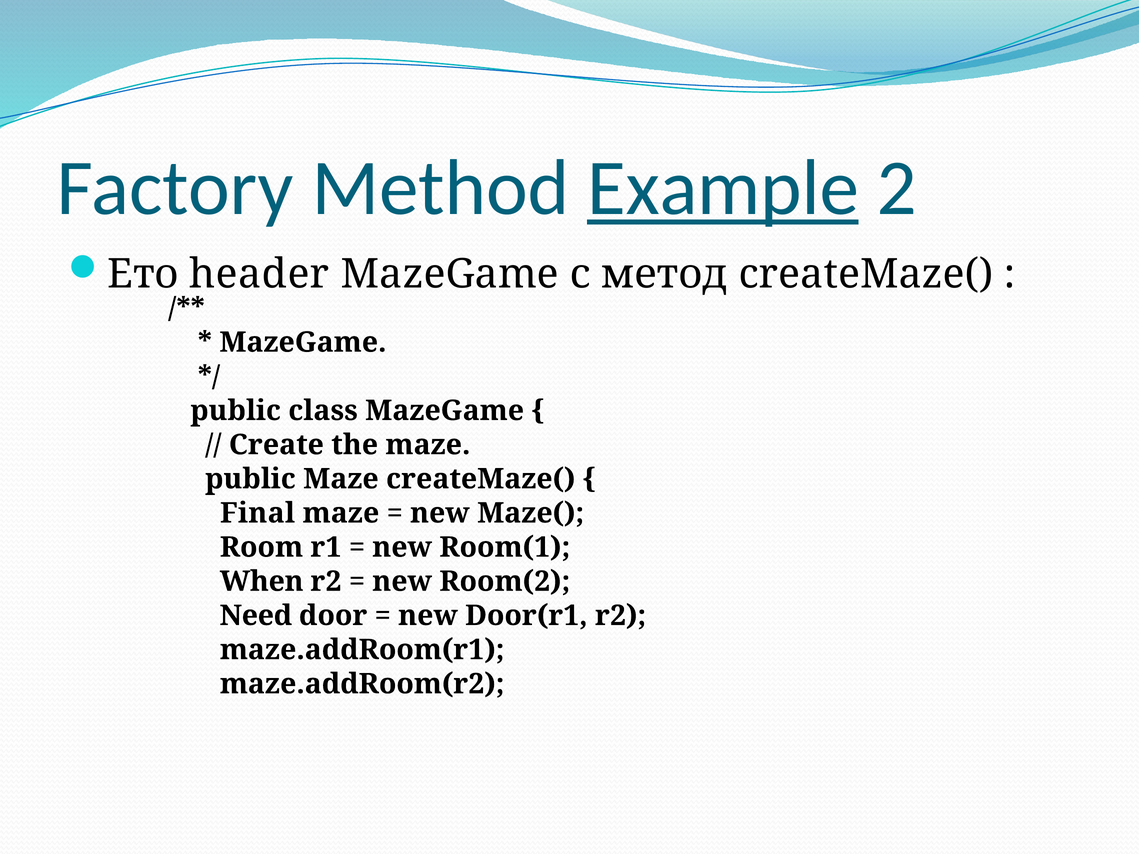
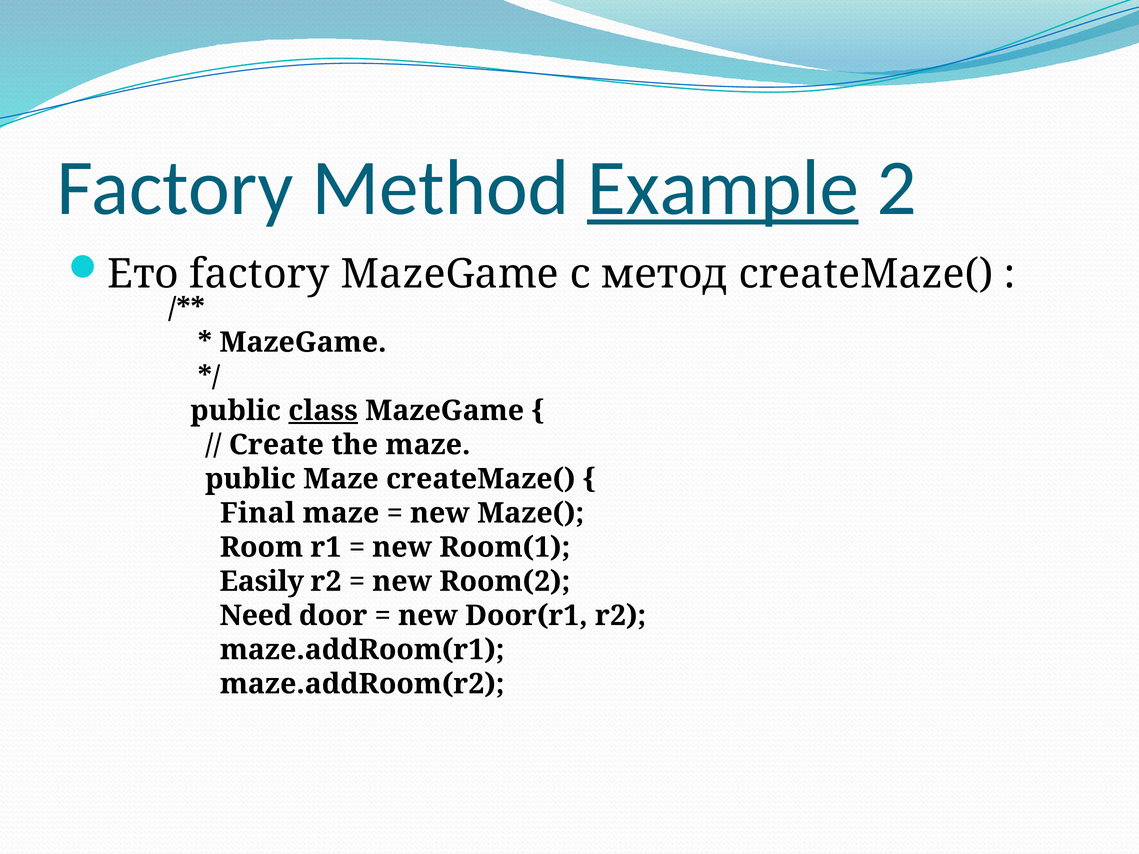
Ето header: header -> factory (259, 274)
class underline: none -> present (323, 411)
When: When -> Easily (262, 582)
